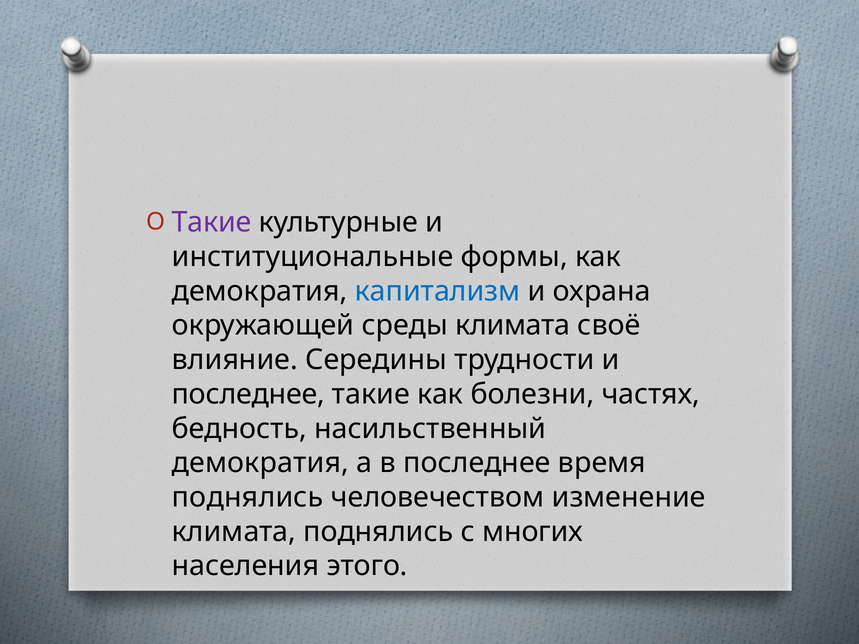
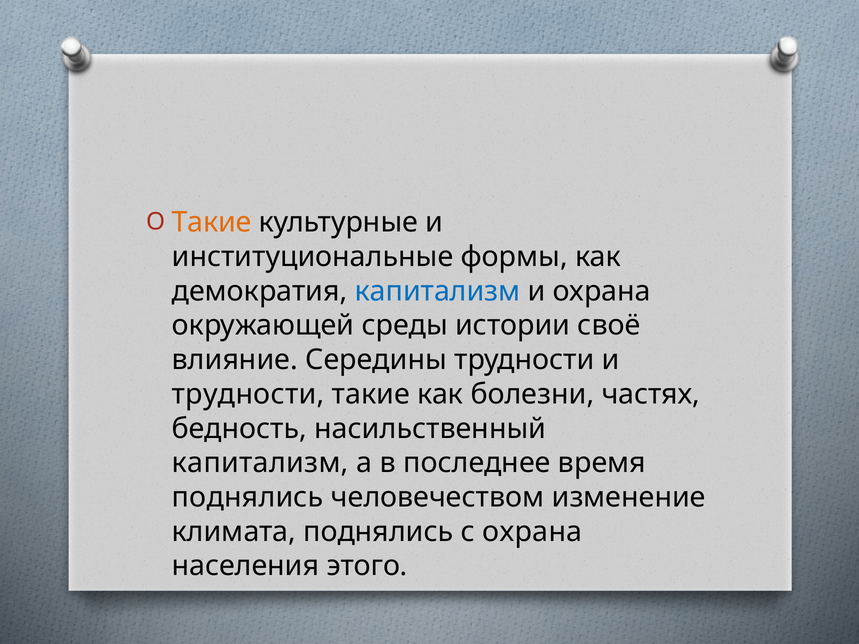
Такие colour: purple -> orange (212, 223)
среды климата: климата -> истории (513, 326)
последнее: последнее -> трудности (248, 394)
демократия: демократия -> капитализм (260, 463)
с многих: многих -> охрана (532, 532)
